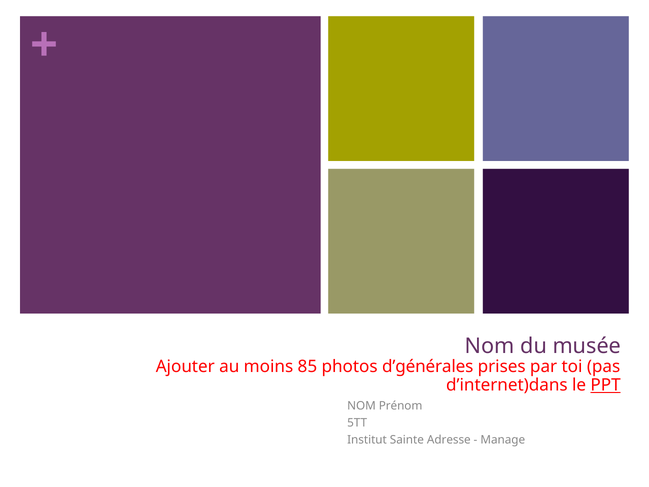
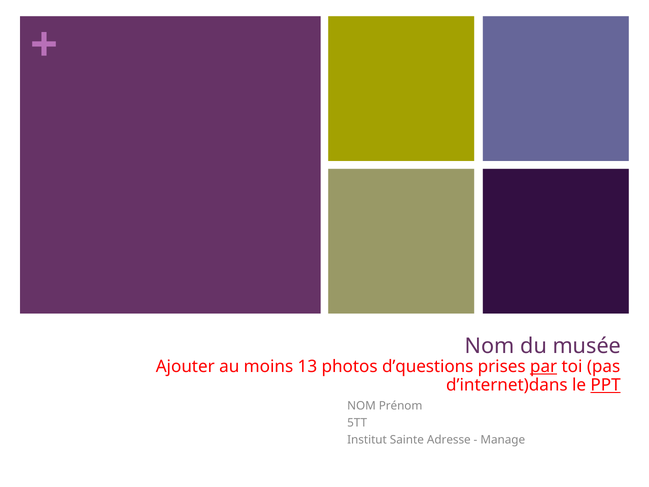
85: 85 -> 13 (307, 366)
d’générales: d’générales -> d’questions (428, 366)
par underline: none -> present (544, 366)
